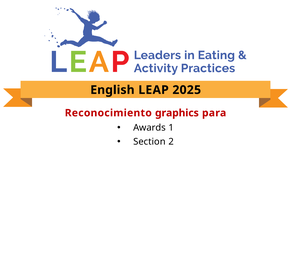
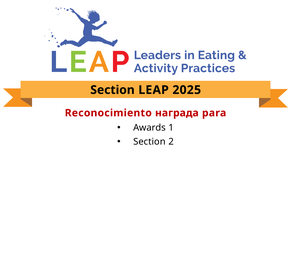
English: English -> Section (112, 90)
graphics: graphics -> награда (177, 113)
